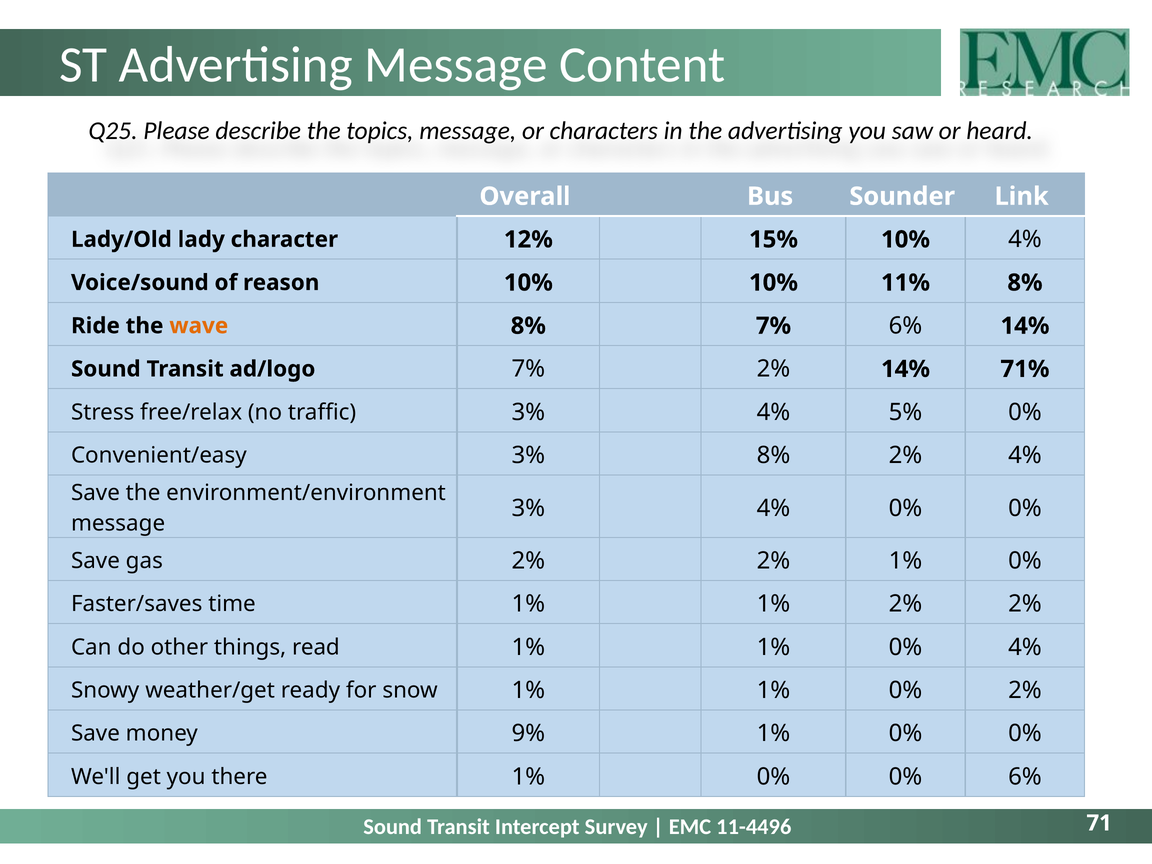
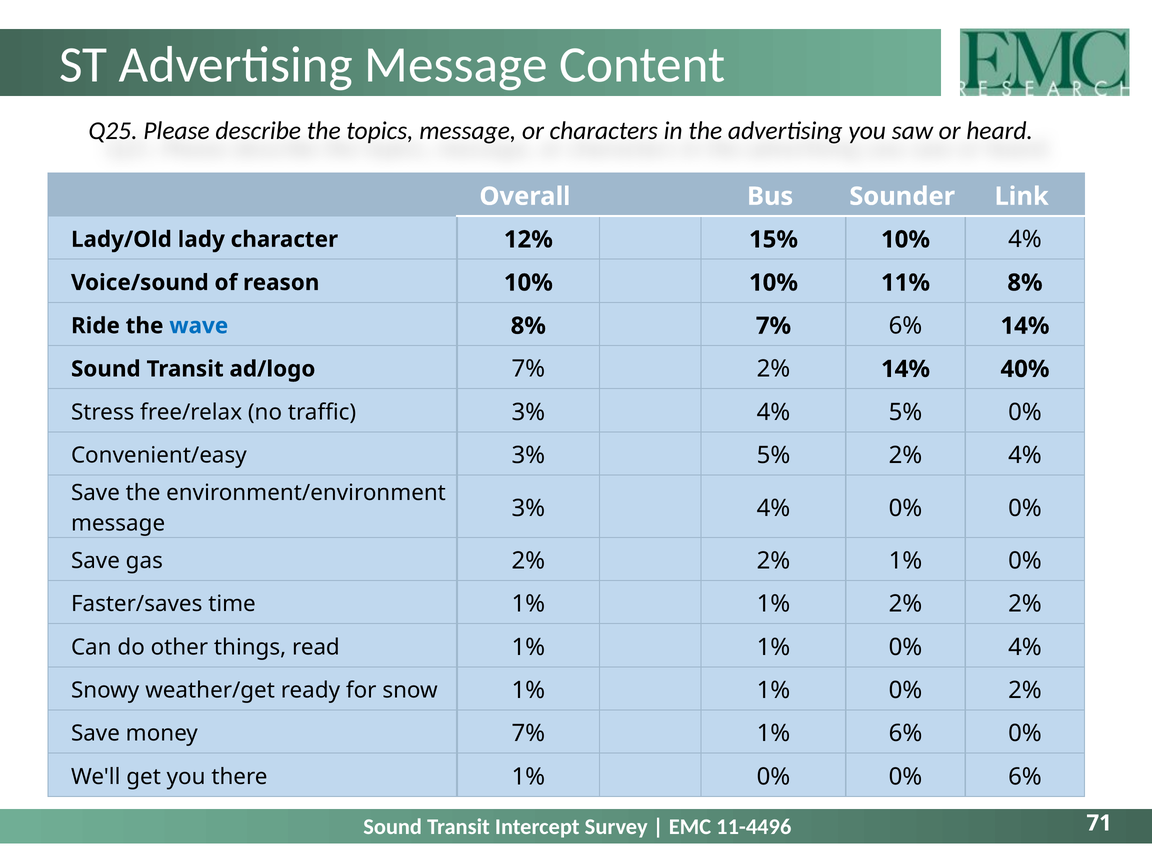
wave colour: orange -> blue (199, 326)
71%: 71% -> 40% (1025, 369)
3% 8%: 8% -> 5% (774, 455)
money 9%: 9% -> 7% (528, 734)
0%: 0% -> 6% (906, 734)
